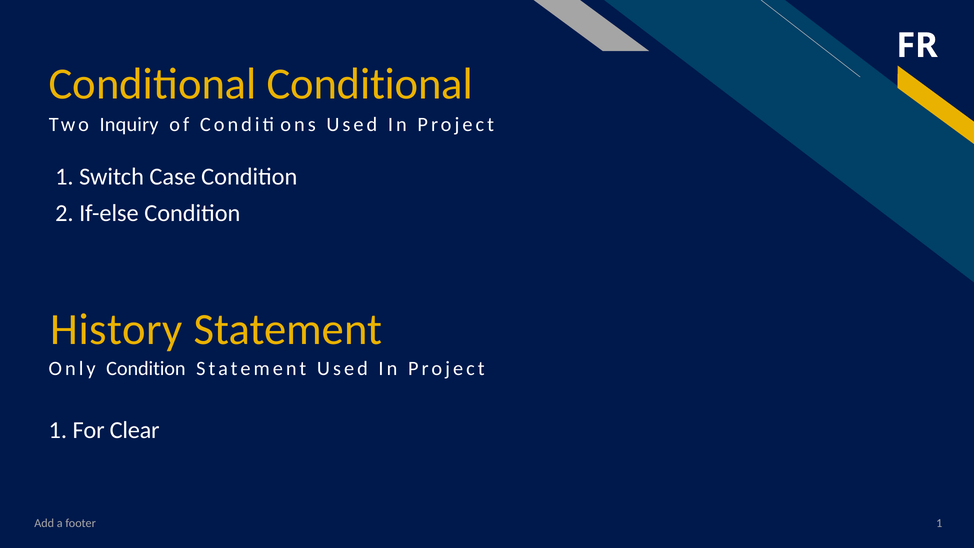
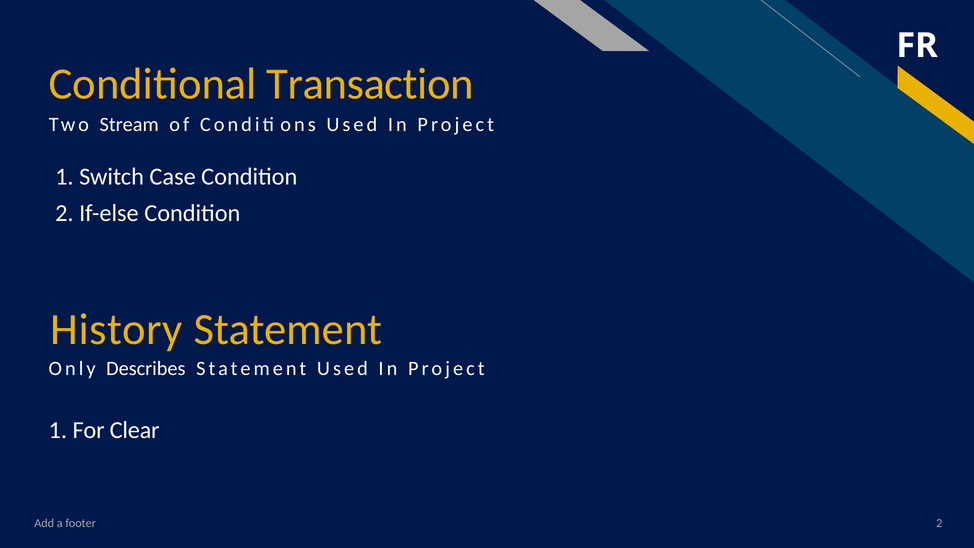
Conditional Conditional: Conditional -> Transaction (370, 84)
Inquiry: Inquiry -> Stream (129, 124)
Only Condition: Condition -> Describes (146, 368)
footer 1: 1 -> 2 (939, 523)
